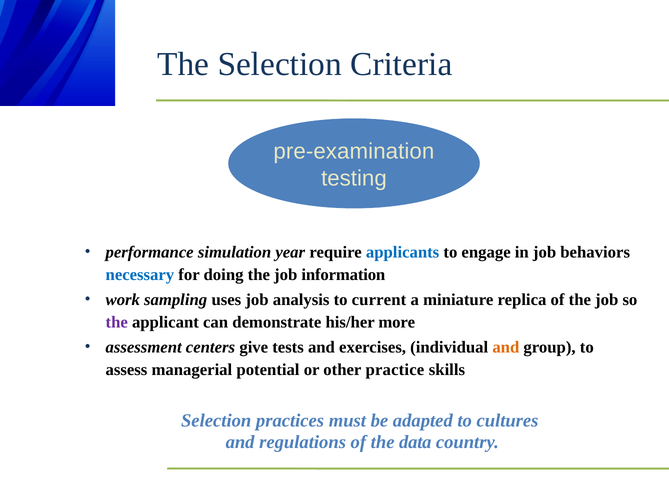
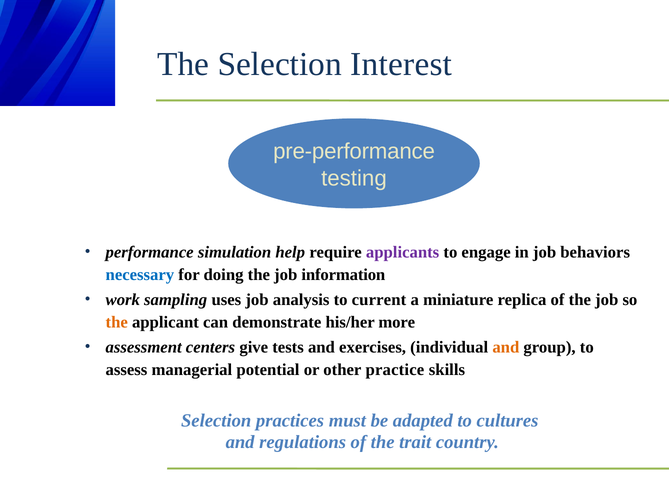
Criteria: Criteria -> Interest (401, 64)
pre-examination: pre-examination -> pre-performance (354, 151)
year: year -> help (290, 252)
applicants colour: blue -> purple (403, 252)
the colour: purple -> orange (117, 322)
data: data -> trait (415, 442)
